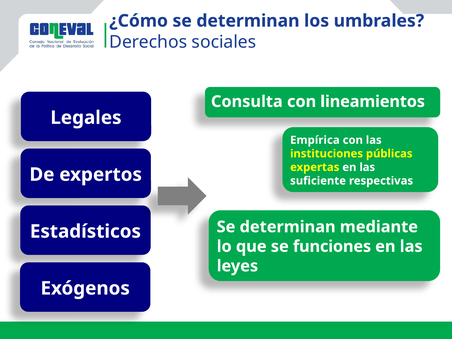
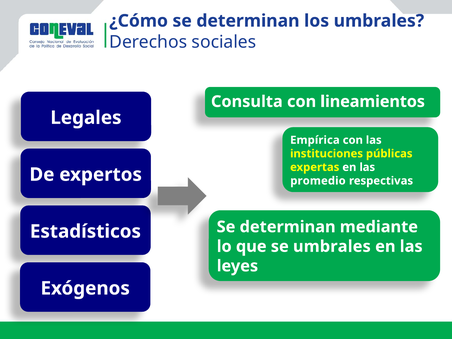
suficiente: suficiente -> promedio (318, 181)
se funciones: funciones -> umbrales (332, 246)
